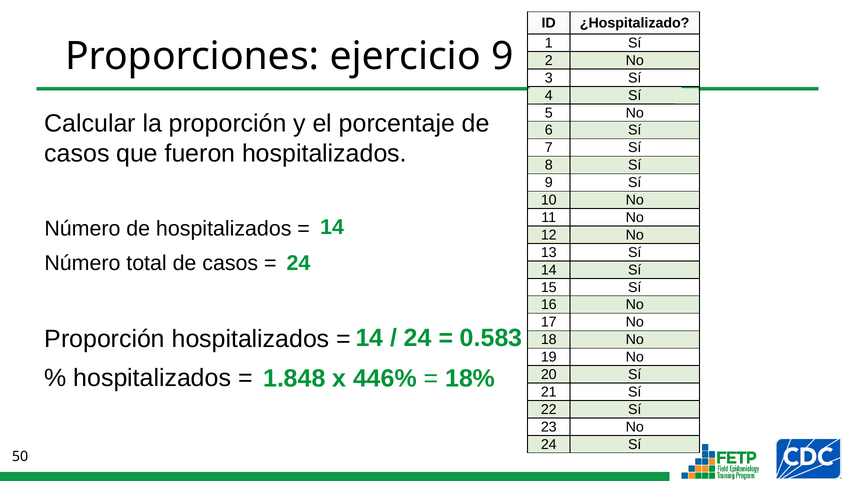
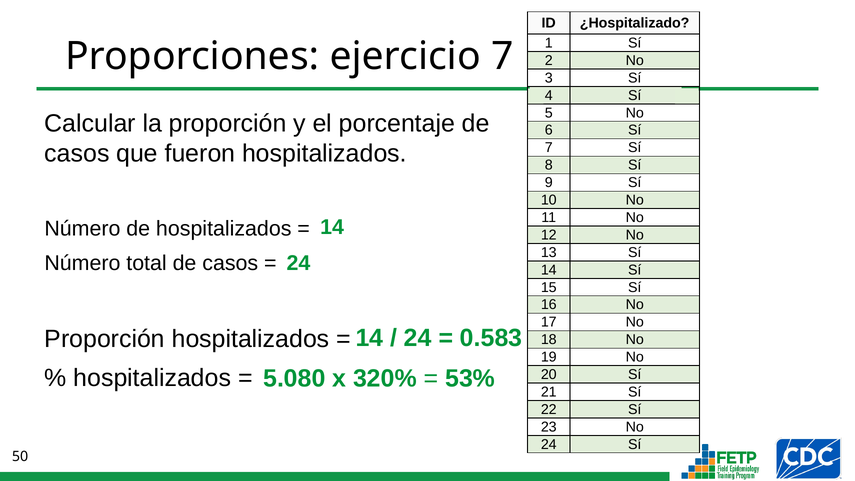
ejercicio 9: 9 -> 7 (502, 56)
1.848: 1.848 -> 5.080 (294, 378)
446%: 446% -> 320% (385, 378)
18%: 18% -> 53% (470, 378)
